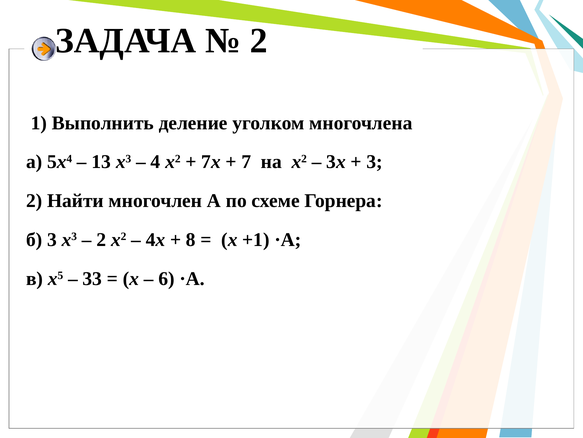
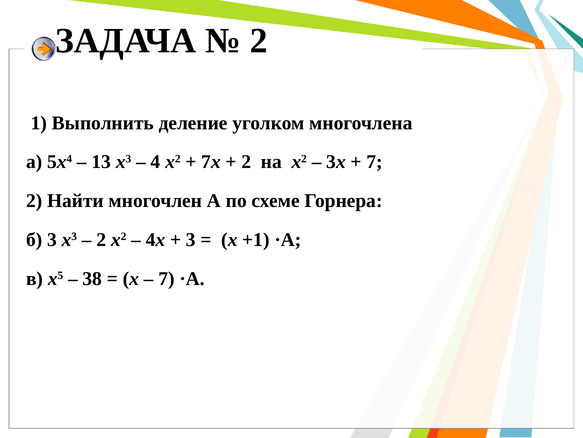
7: 7 -> 2 (246, 162)
3: 3 -> 7 (375, 162)
8: 8 -> 3 (191, 239)
33: 33 -> 38 (92, 278)
6: 6 -> 7 (166, 278)
